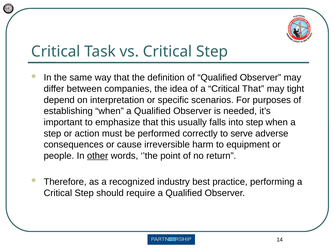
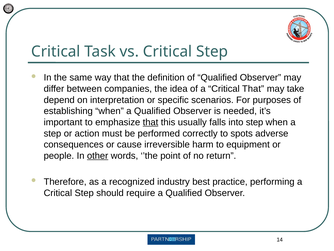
tight: tight -> take (296, 89)
that underline: none -> present (151, 122)
serve: serve -> spots (242, 133)
